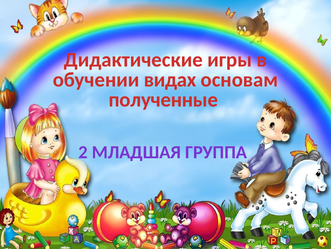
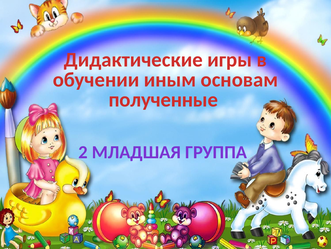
видах: видах -> иным (170, 80)
